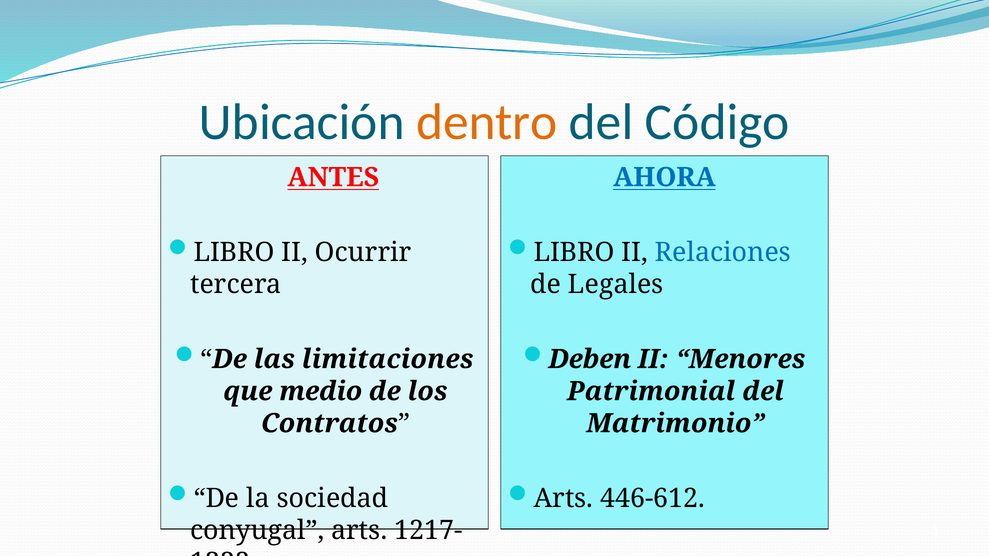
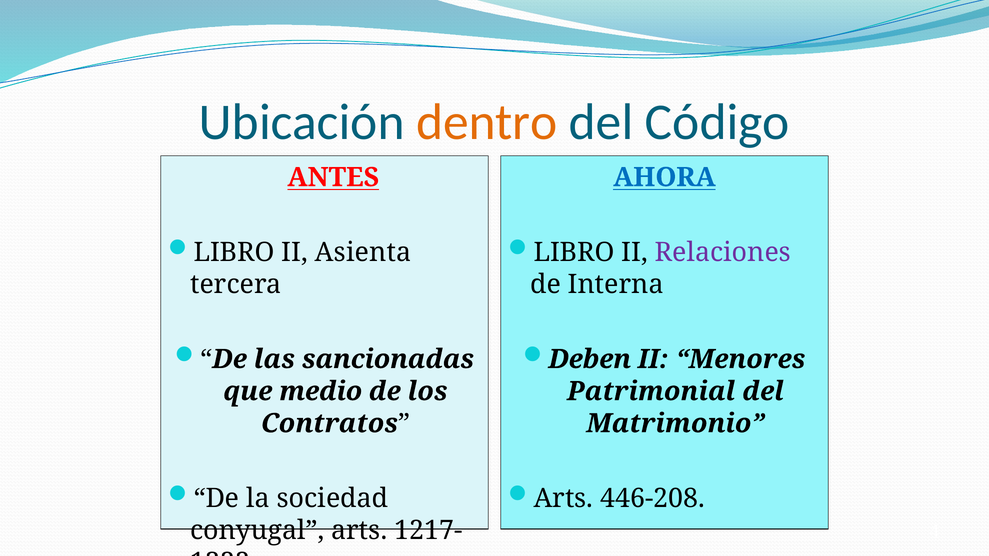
Ocurrir: Ocurrir -> Asienta (363, 252)
Relaciones colour: blue -> purple (723, 252)
Legales: Legales -> Interna (616, 284)
limitaciones: limitaciones -> sancionadas (388, 359)
446-612: 446-612 -> 446-208 (653, 499)
